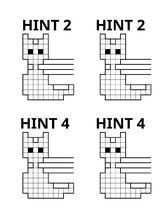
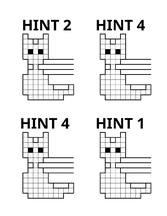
2 HINT 2: 2 -> 4 (141, 26)
4 HINT 4: 4 -> 1 (141, 124)
